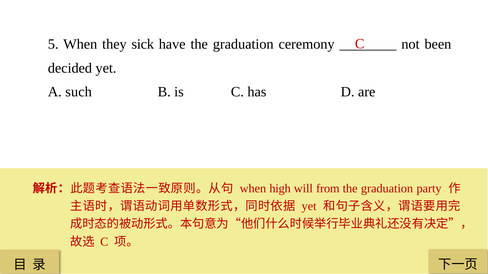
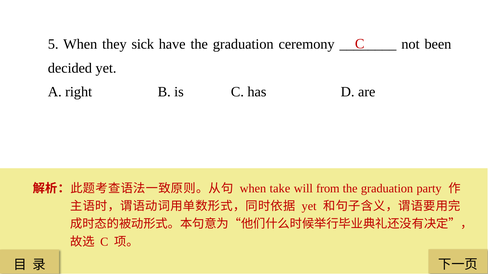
such: such -> right (79, 92)
high: high -> take (280, 189)
